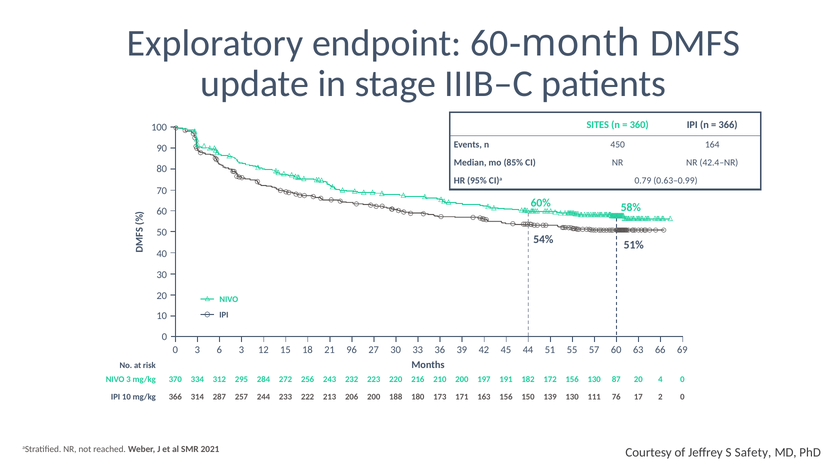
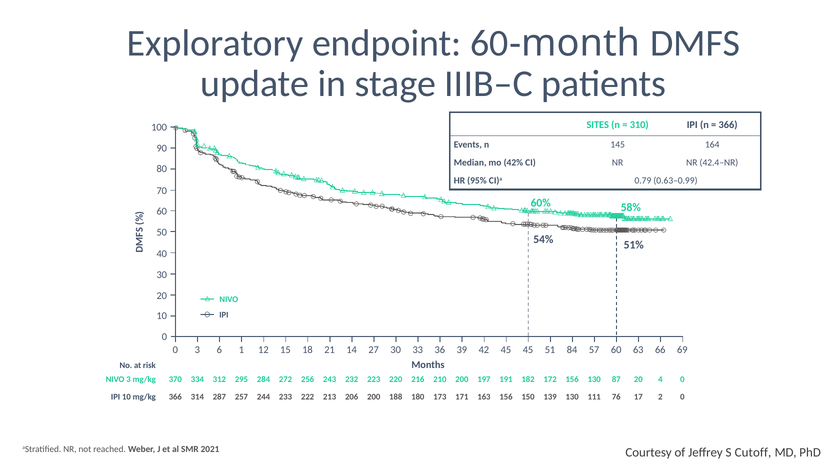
360: 360 -> 310 (639, 125)
450: 450 -> 145 (618, 145)
85%: 85% -> 42% (513, 163)
6 3: 3 -> 1 (241, 350)
96: 96 -> 14 (352, 350)
45 44: 44 -> 45 (528, 350)
55: 55 -> 84 (572, 350)
Safety: Safety -> Cutoff (753, 453)
